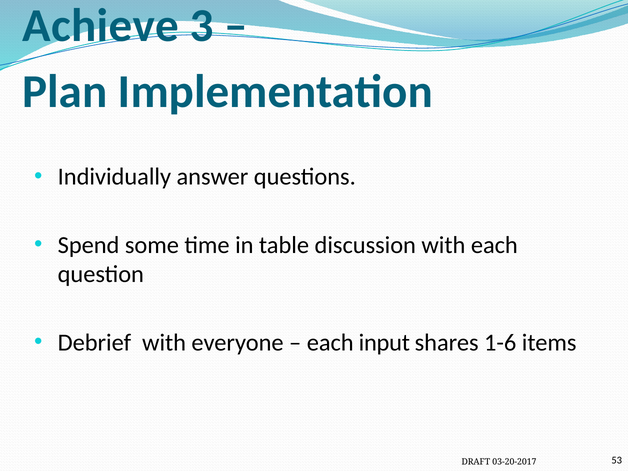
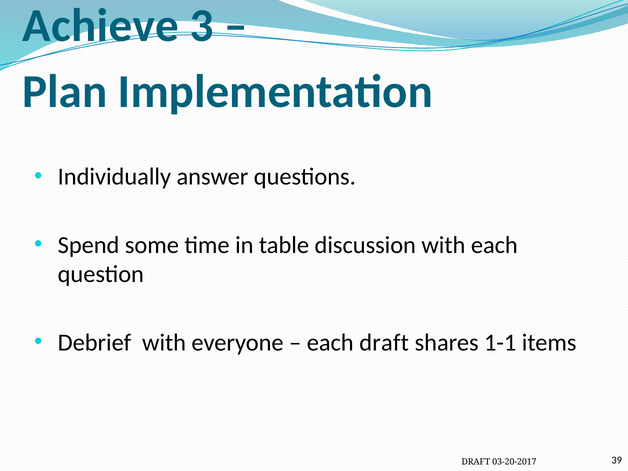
each input: input -> draft (384, 343)
1-6: 1-6 -> 1-1 (500, 343)
53: 53 -> 39 (617, 460)
